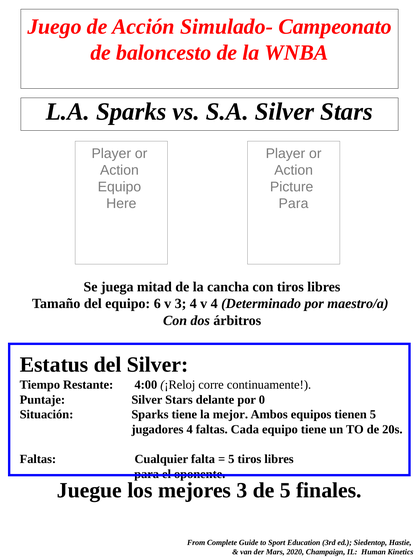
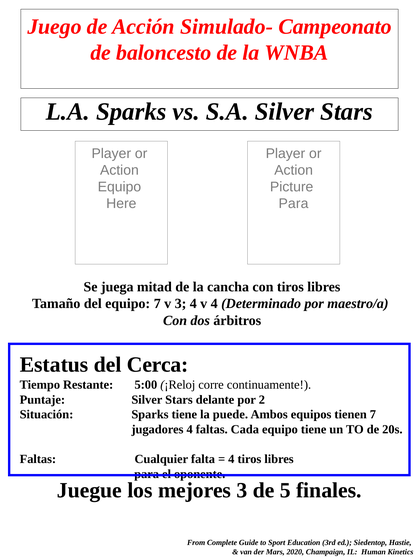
equipo 6: 6 -> 7 (157, 304)
del Silver: Silver -> Cerca (158, 365)
4:00: 4:00 -> 5:00 (146, 384)
0: 0 -> 2 (262, 399)
mejor: mejor -> puede (230, 414)
tienen 5: 5 -> 7 (373, 414)
5: 5 -> 4 (231, 459)
